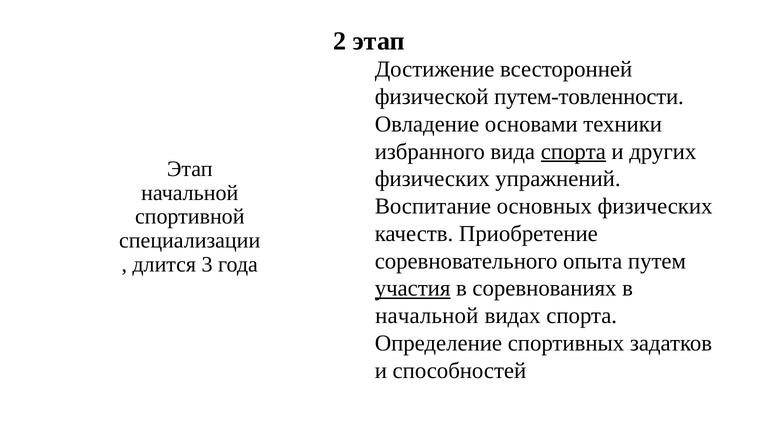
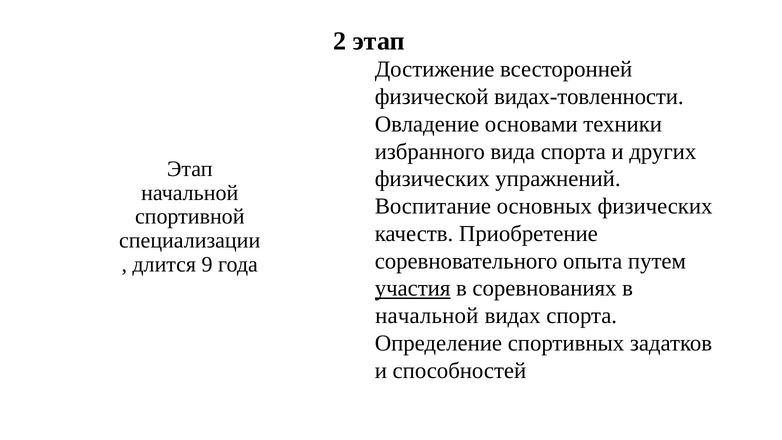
путем-товленности: путем-товленности -> видах-товленности (589, 97)
спорта underline: present -> none (573, 151)
3: 3 -> 9 (207, 264)
